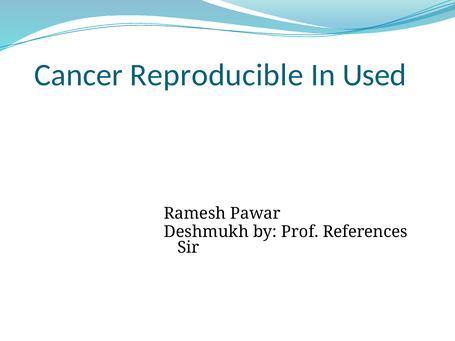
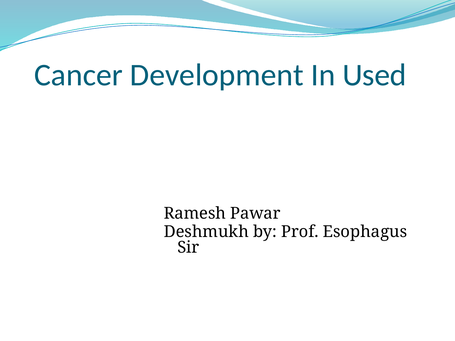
Reproducible: Reproducible -> Development (217, 75)
References: References -> Esophagus (365, 232)
